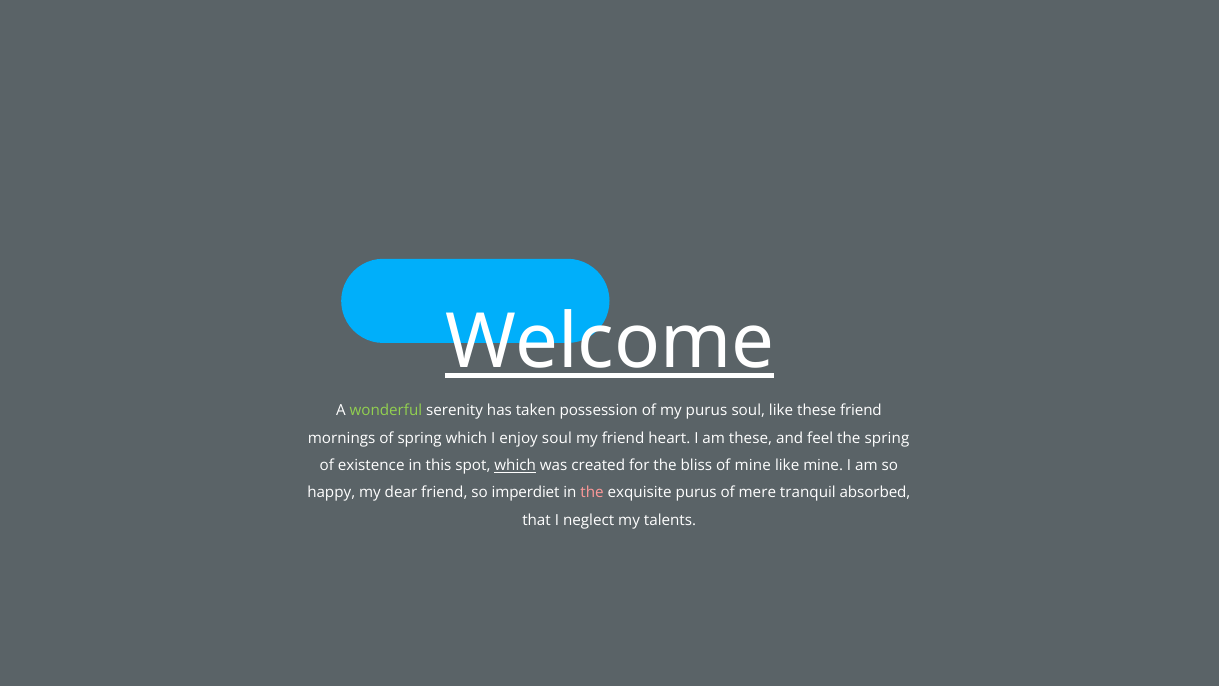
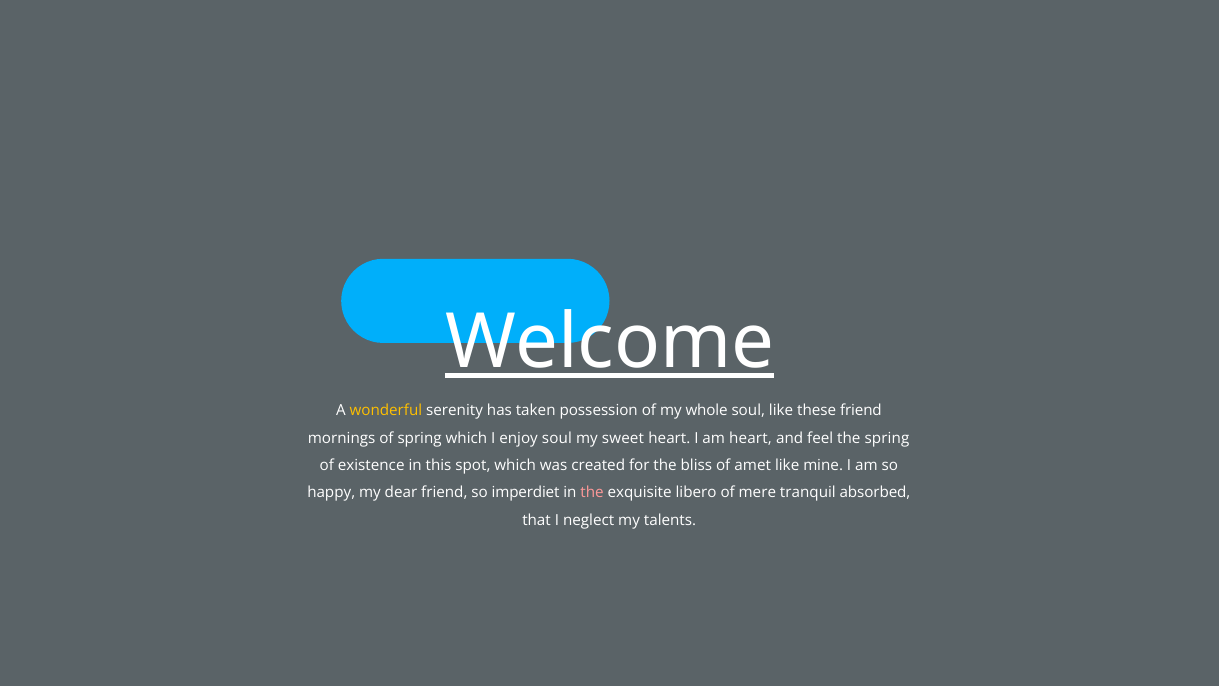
wonderful colour: light green -> yellow (386, 410)
my purus: purus -> whole (707, 410)
my friend: friend -> sweet (623, 438)
am these: these -> heart (750, 438)
which underline: present -> none (515, 465)
of mine: mine -> amet (753, 465)
exquisite purus: purus -> libero (696, 493)
